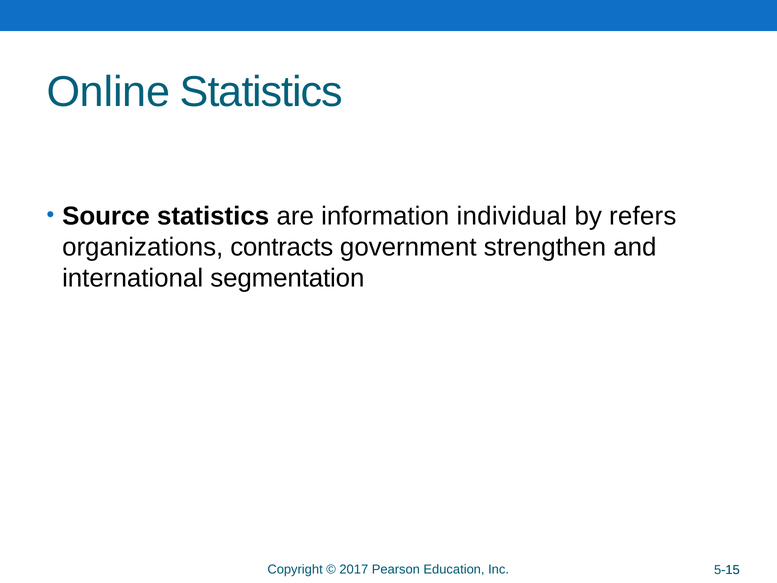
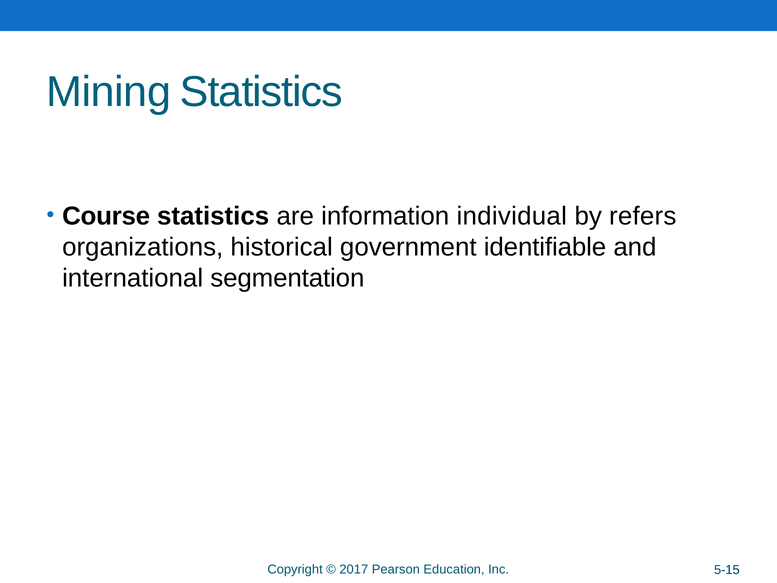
Online: Online -> Mining (109, 92)
Source: Source -> Course (106, 216)
contracts: contracts -> historical (282, 247)
strengthen: strengthen -> identifiable (545, 247)
